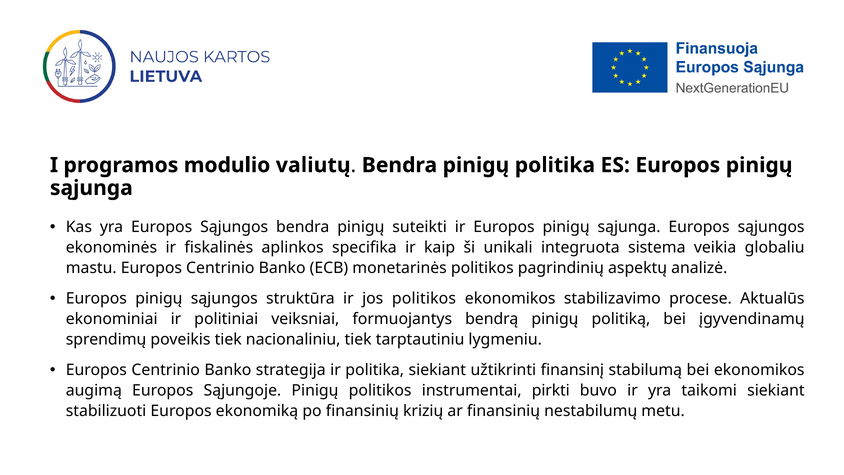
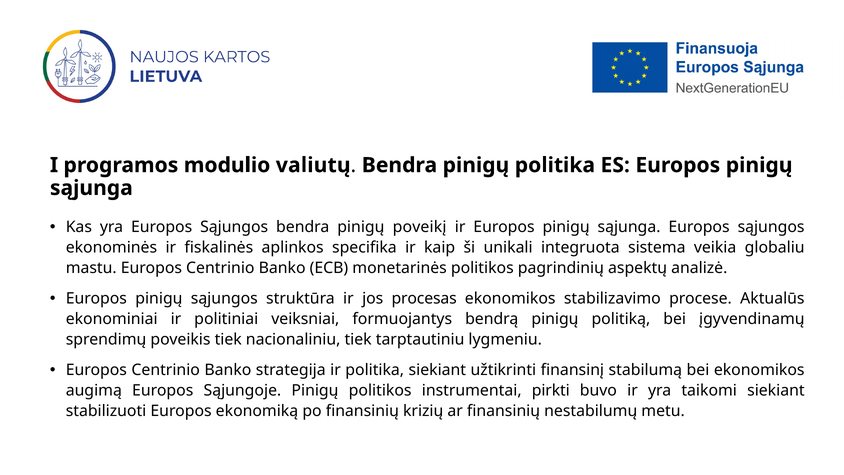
suteikti: suteikti -> poveikį (420, 227)
jos politikos: politikos -> procesas (424, 299)
